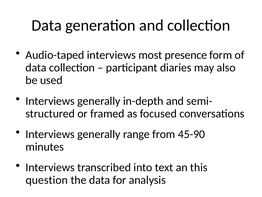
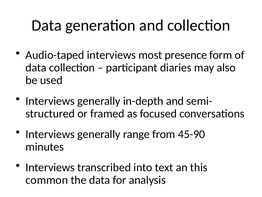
question: question -> common (47, 180)
